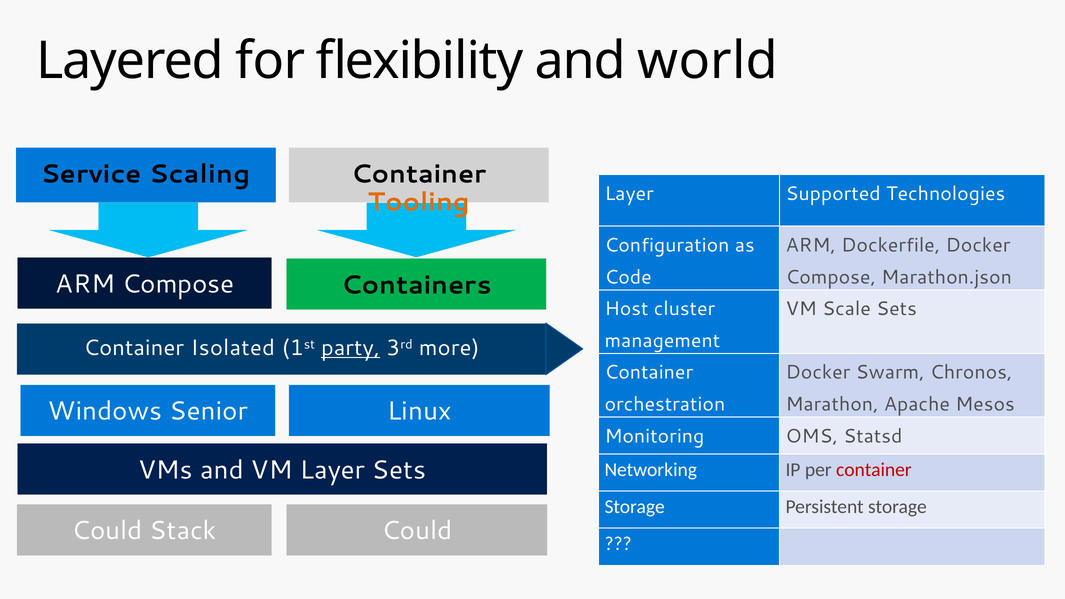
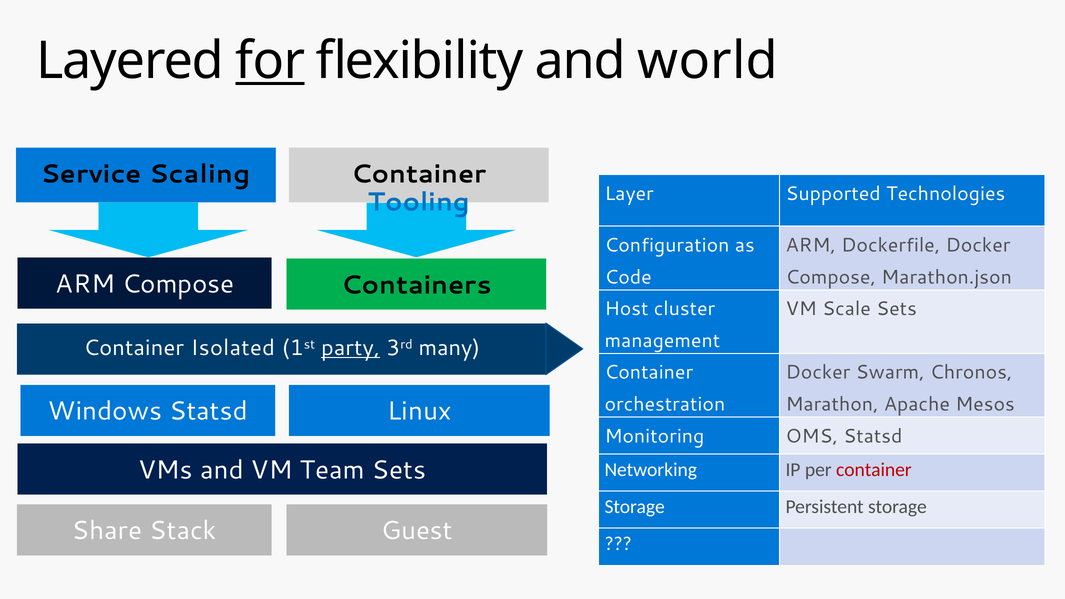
for underline: none -> present (270, 61)
Tooling colour: orange -> blue (419, 202)
more: more -> many (449, 348)
Windows Senior: Senior -> Statsd (209, 411)
VM Layer: Layer -> Team (332, 470)
Could: Could -> Share (107, 531)
Stack Could: Could -> Guest (417, 531)
